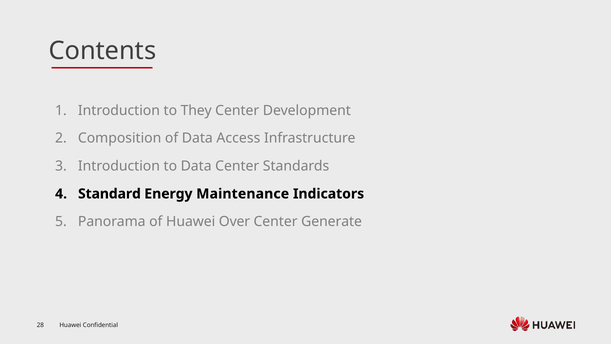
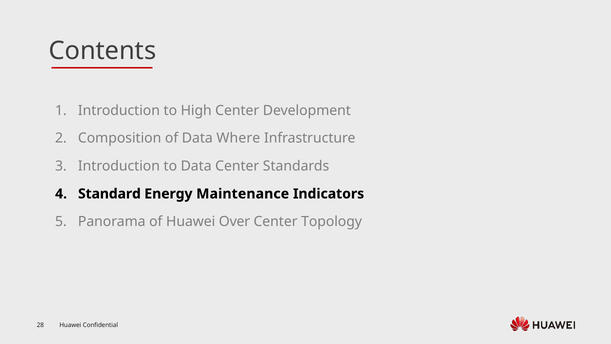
They: They -> High (196, 111)
Access: Access -> Where (238, 138)
Generate: Generate -> Topology (332, 221)
